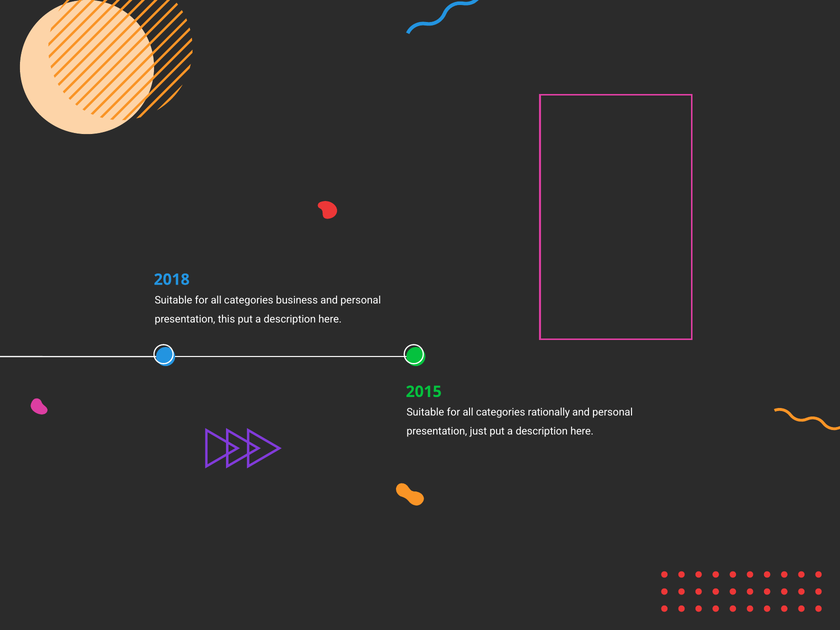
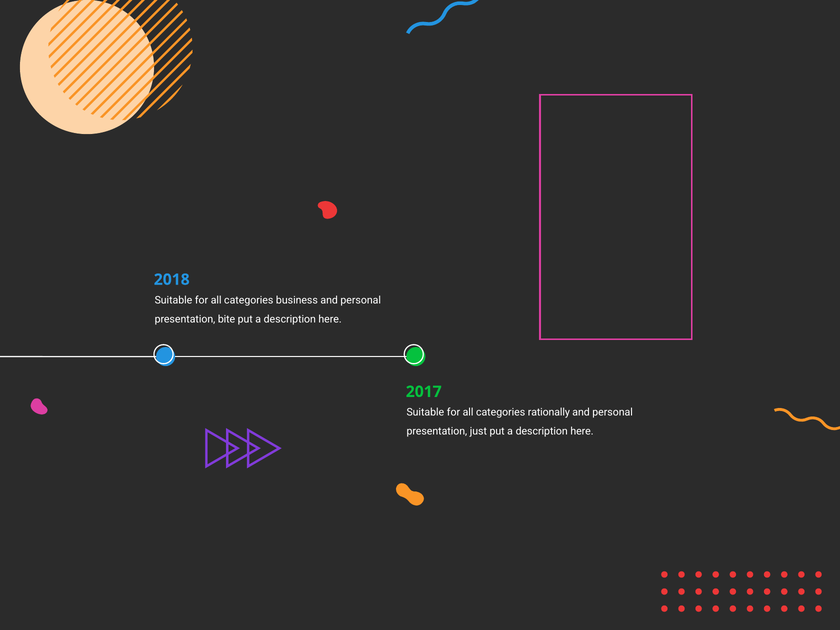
this: this -> bite (227, 319)
2015: 2015 -> 2017 (424, 392)
